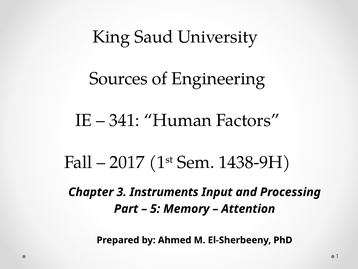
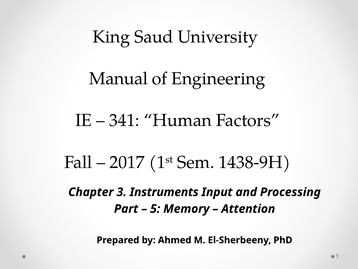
Sources: Sources -> Manual (119, 78)
